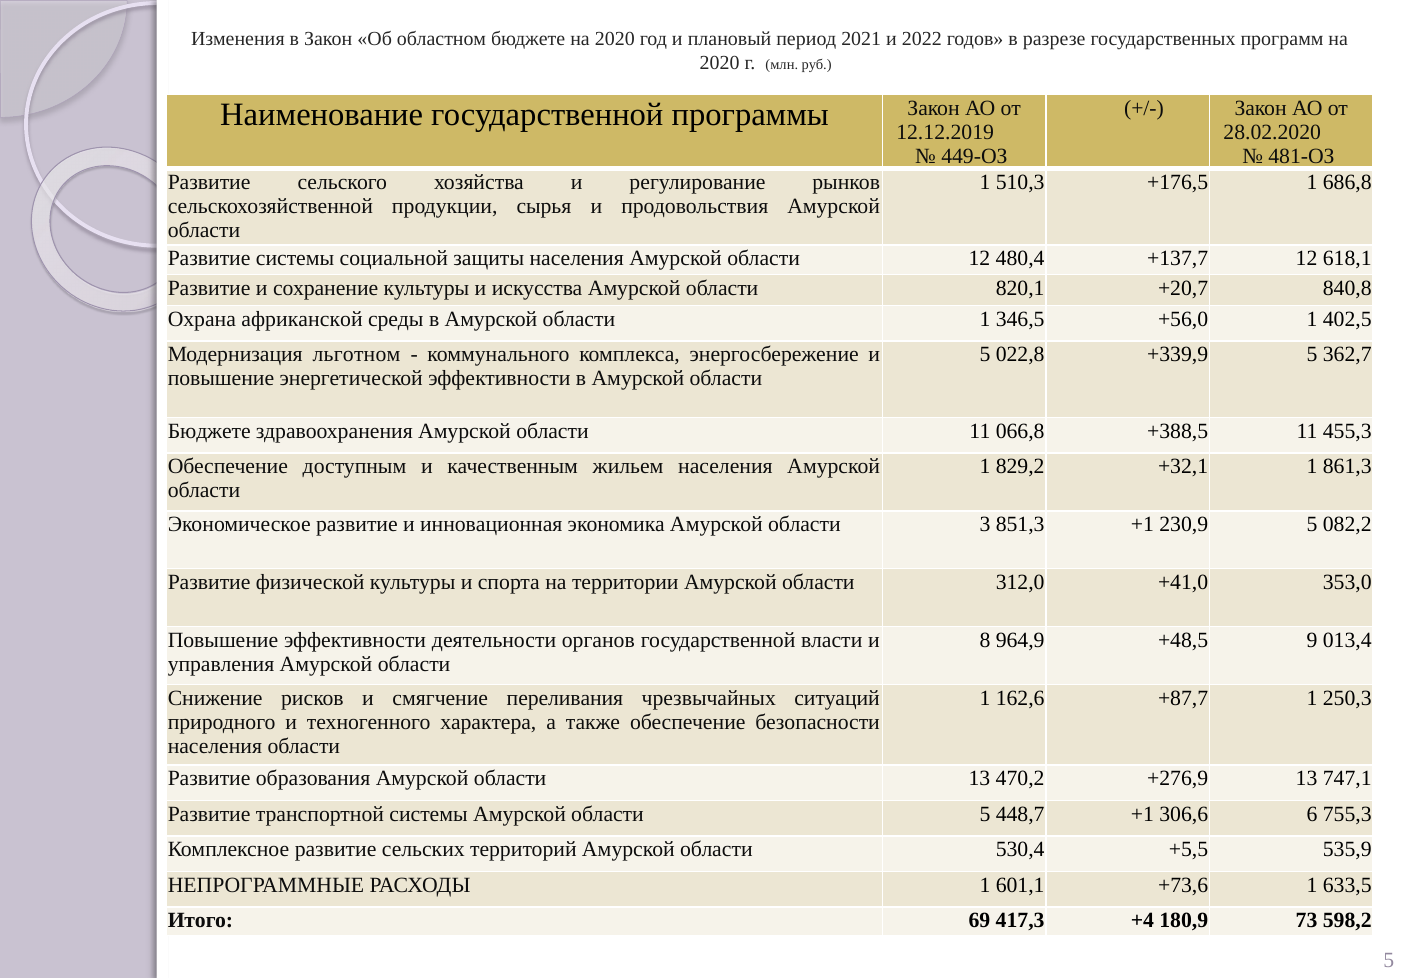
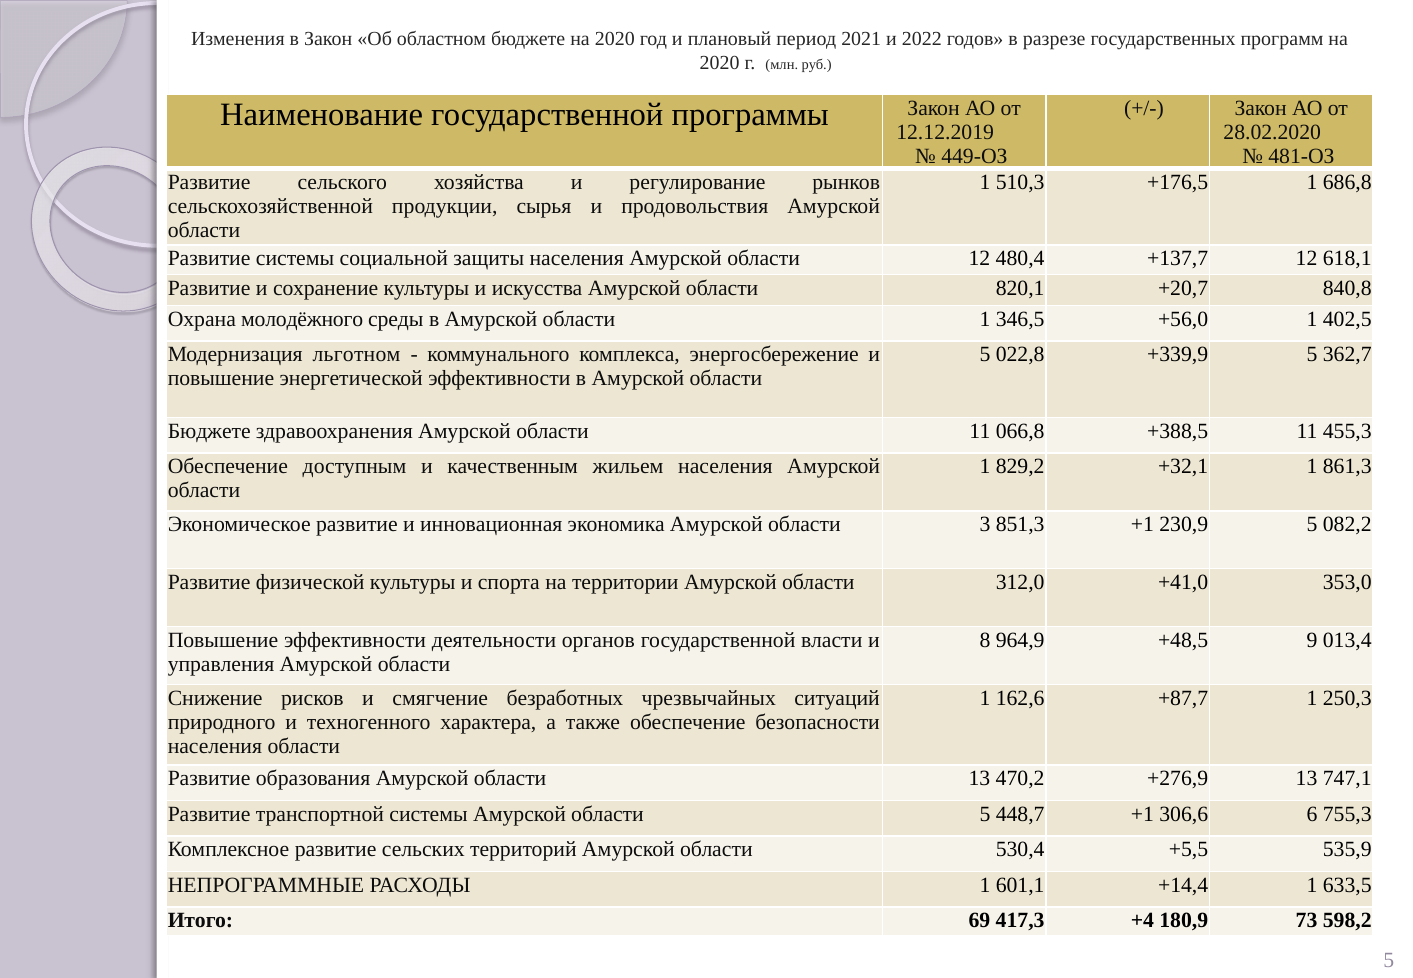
африканской: африканской -> молодёжного (302, 319)
переливания: переливания -> безработных (565, 698)
+73,6: +73,6 -> +14,4 (1183, 885)
